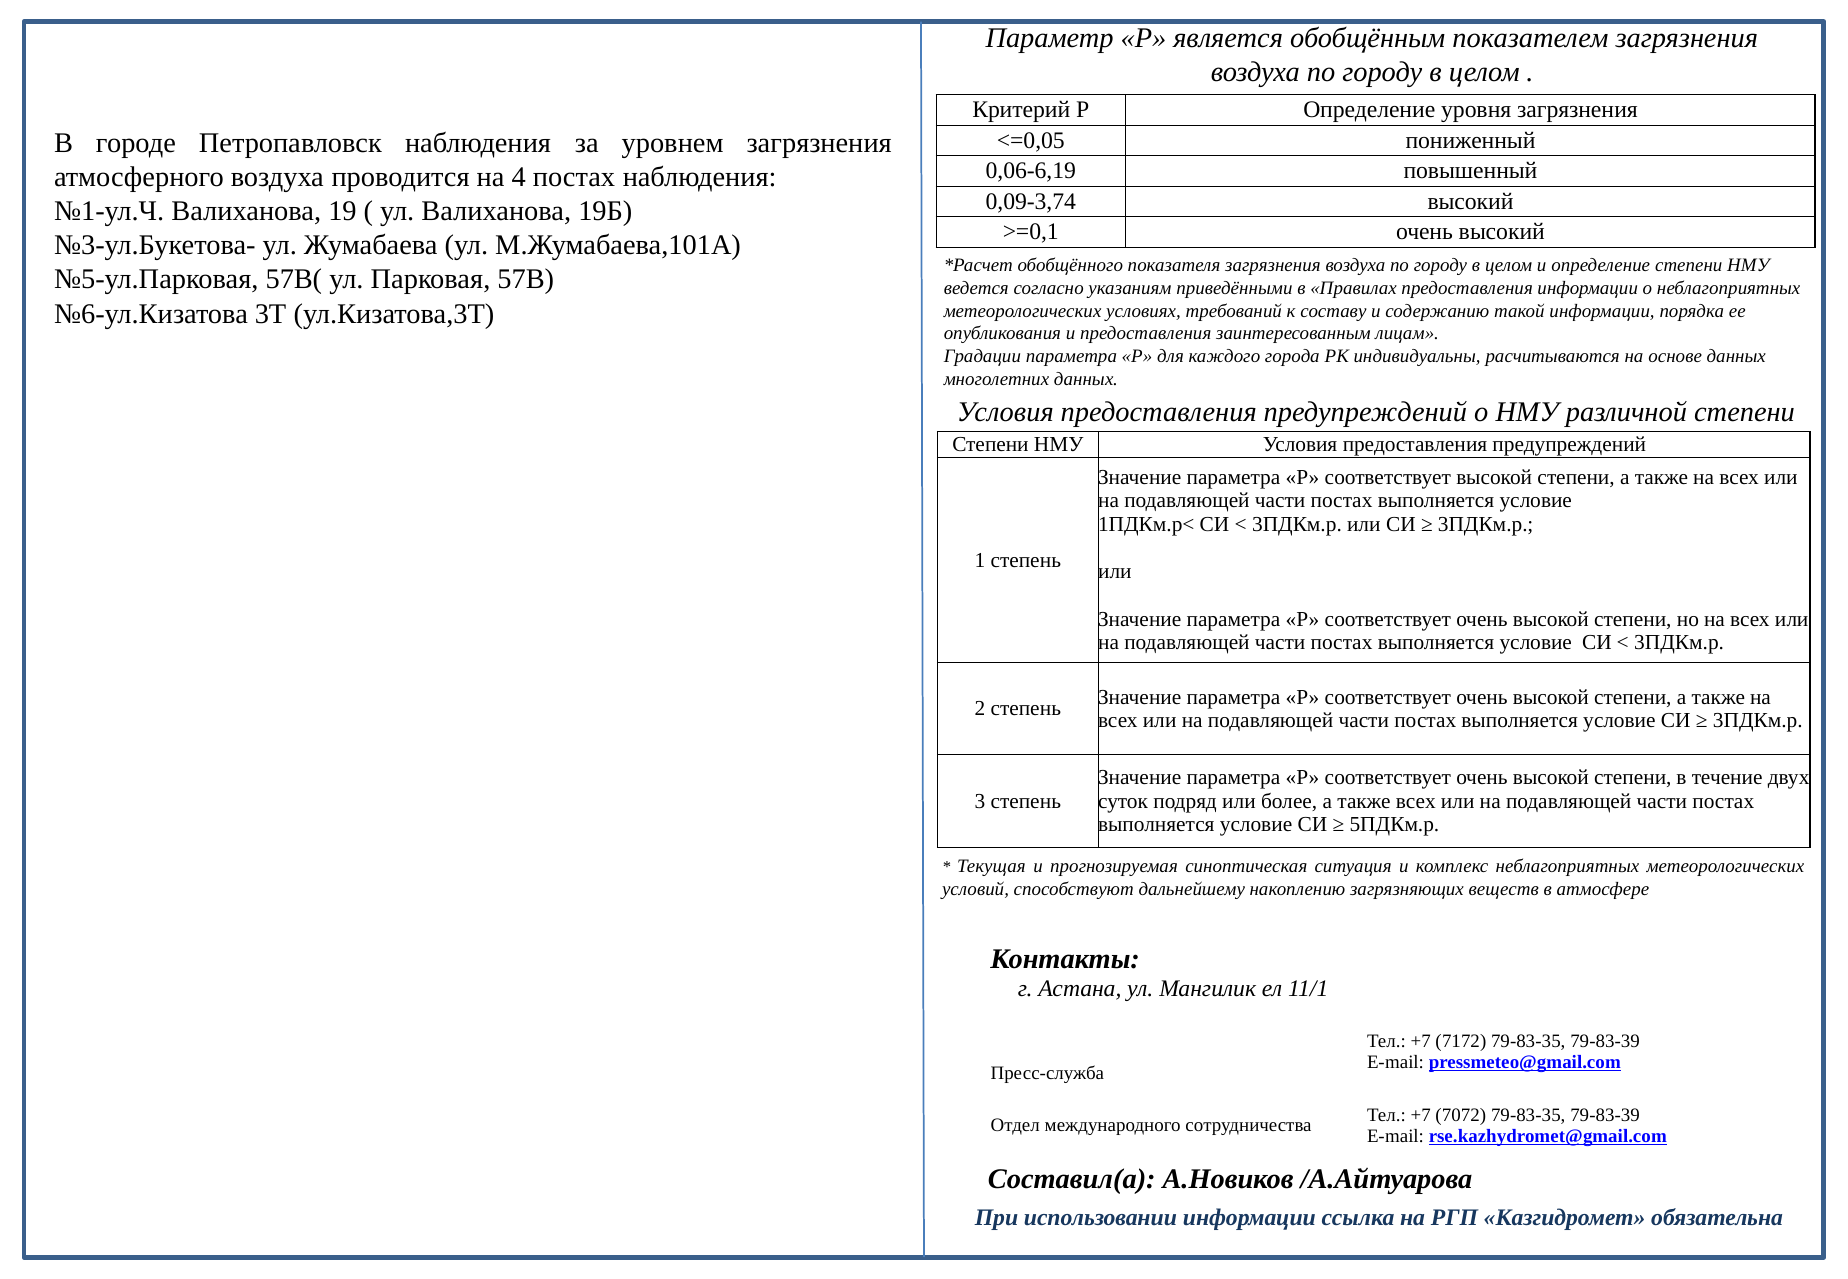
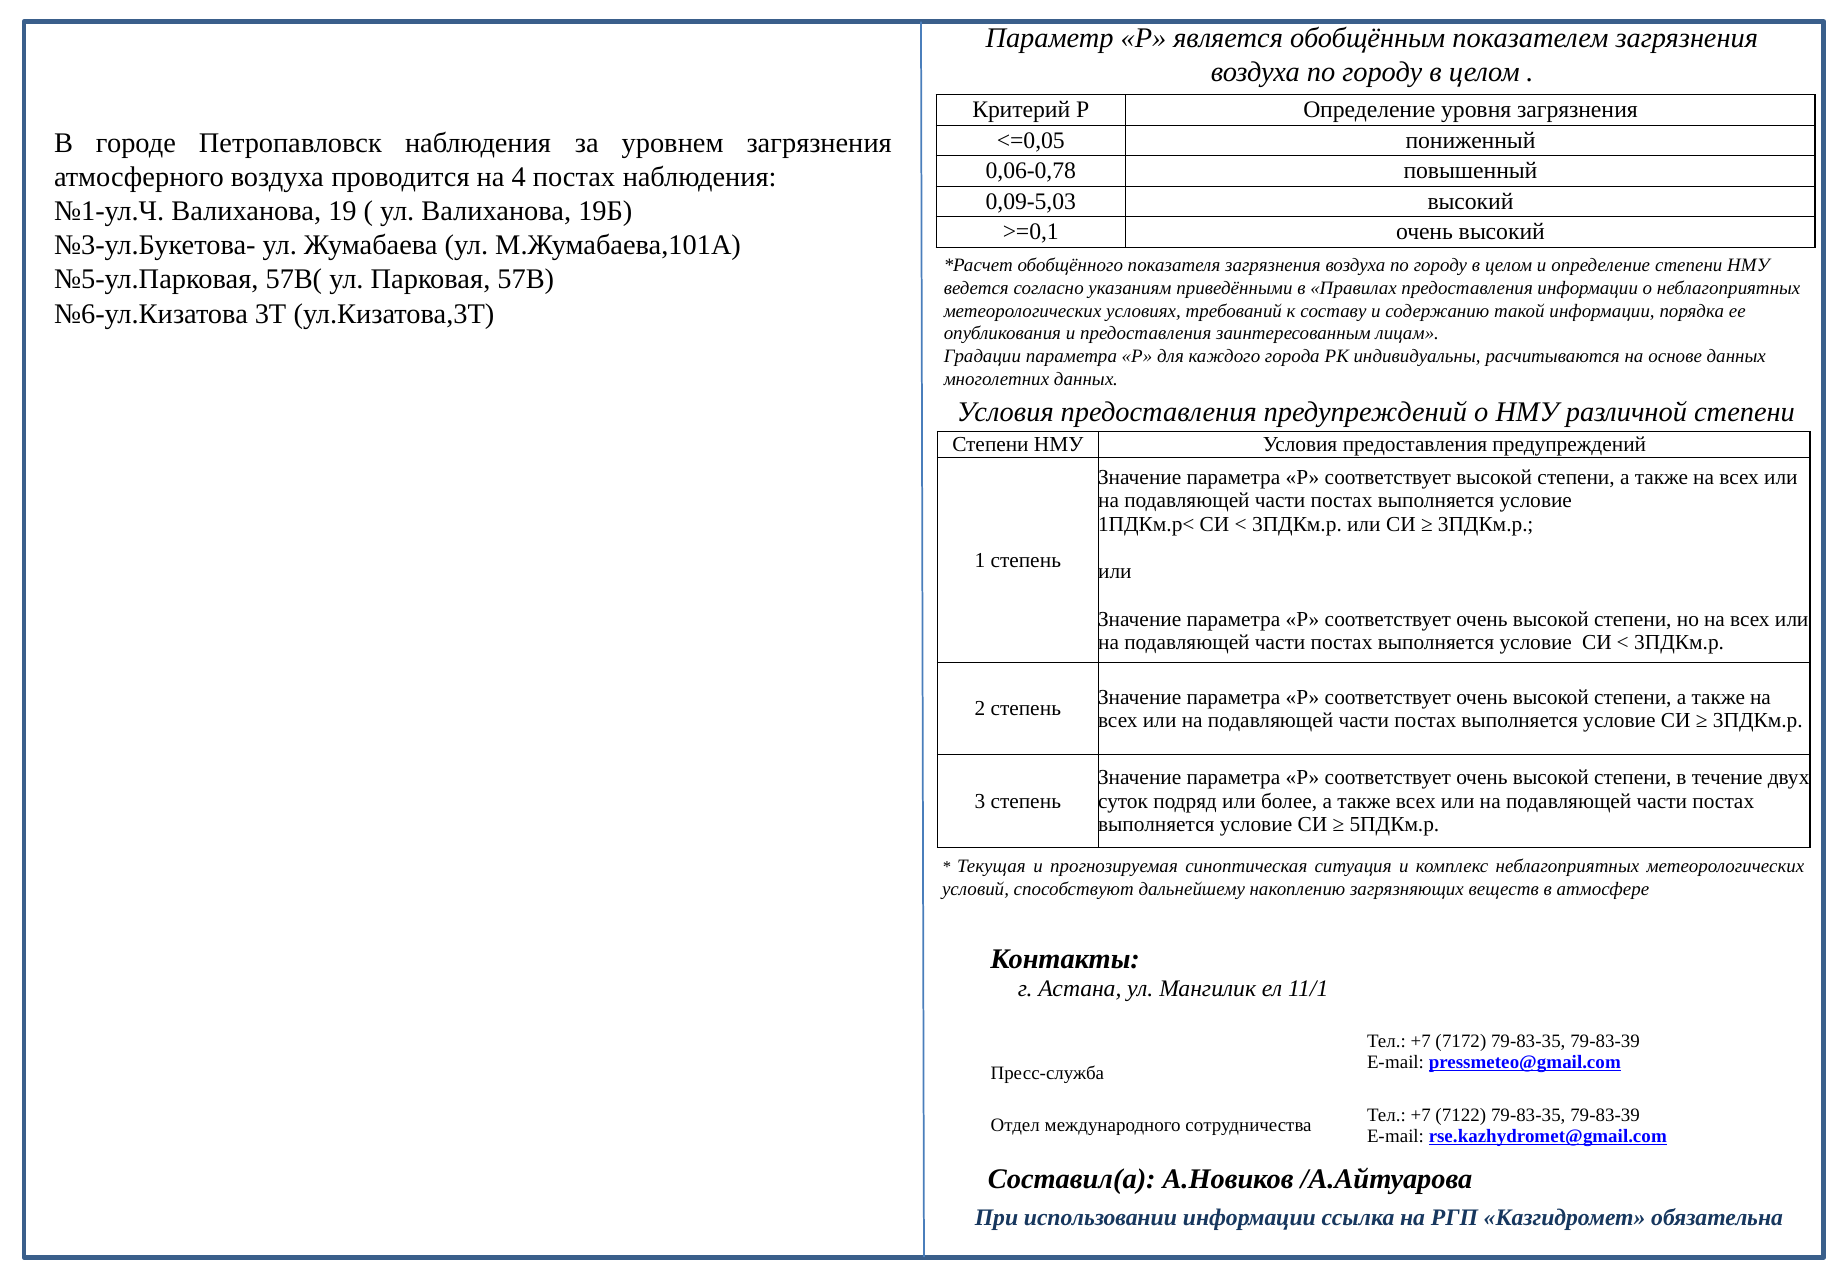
0,06-6,19: 0,06-6,19 -> 0,06-0,78 (1031, 171)
0,09-3,74: 0,09-3,74 -> 0,09-5,03 (1031, 201)
7072: 7072 -> 7122 (1461, 1115)
